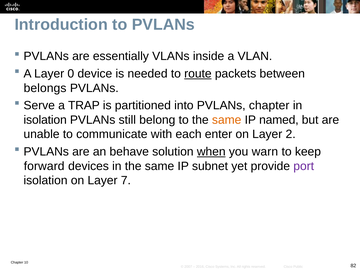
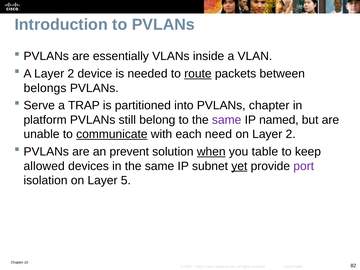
A Layer 0: 0 -> 2 (71, 74)
isolation: isolation -> platform (45, 120)
same colour: orange -> purple (227, 120)
communicate underline: none -> present (112, 134)
enter: enter -> need (218, 134)
behave: behave -> prevent (129, 152)
warn: warn -> table (265, 152)
forward: forward -> allowed (44, 166)
yet underline: none -> present (239, 166)
7: 7 -> 5 (126, 180)
